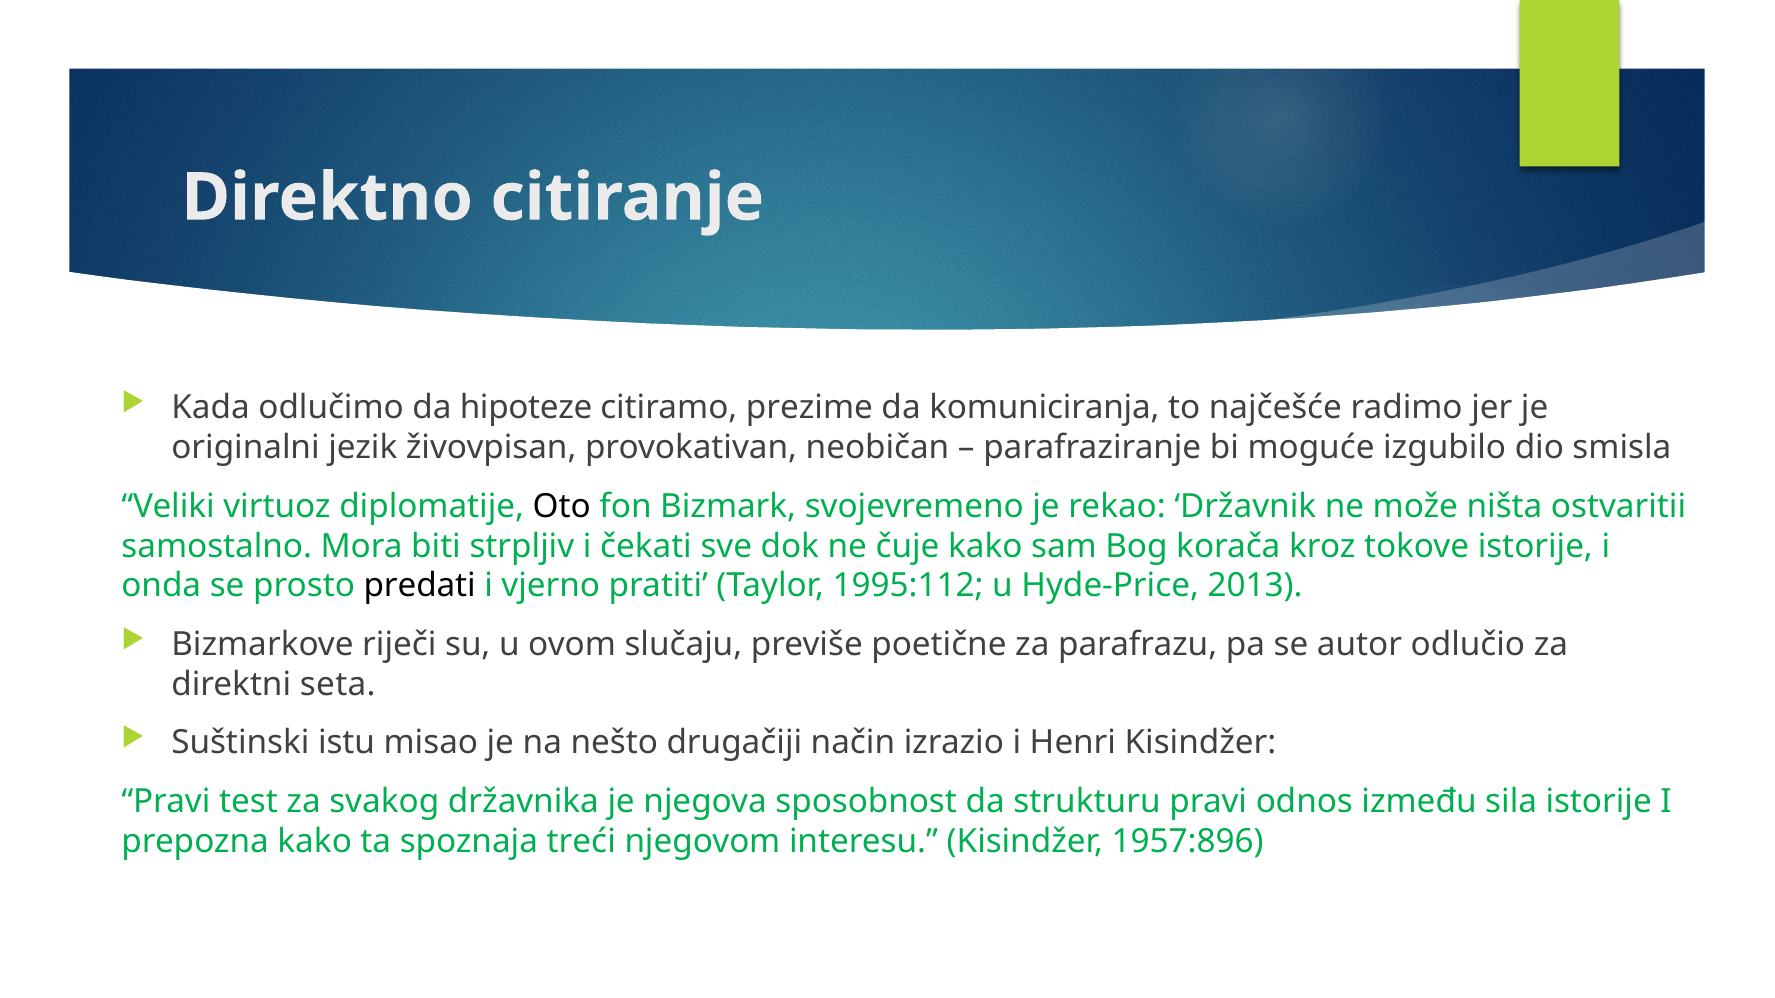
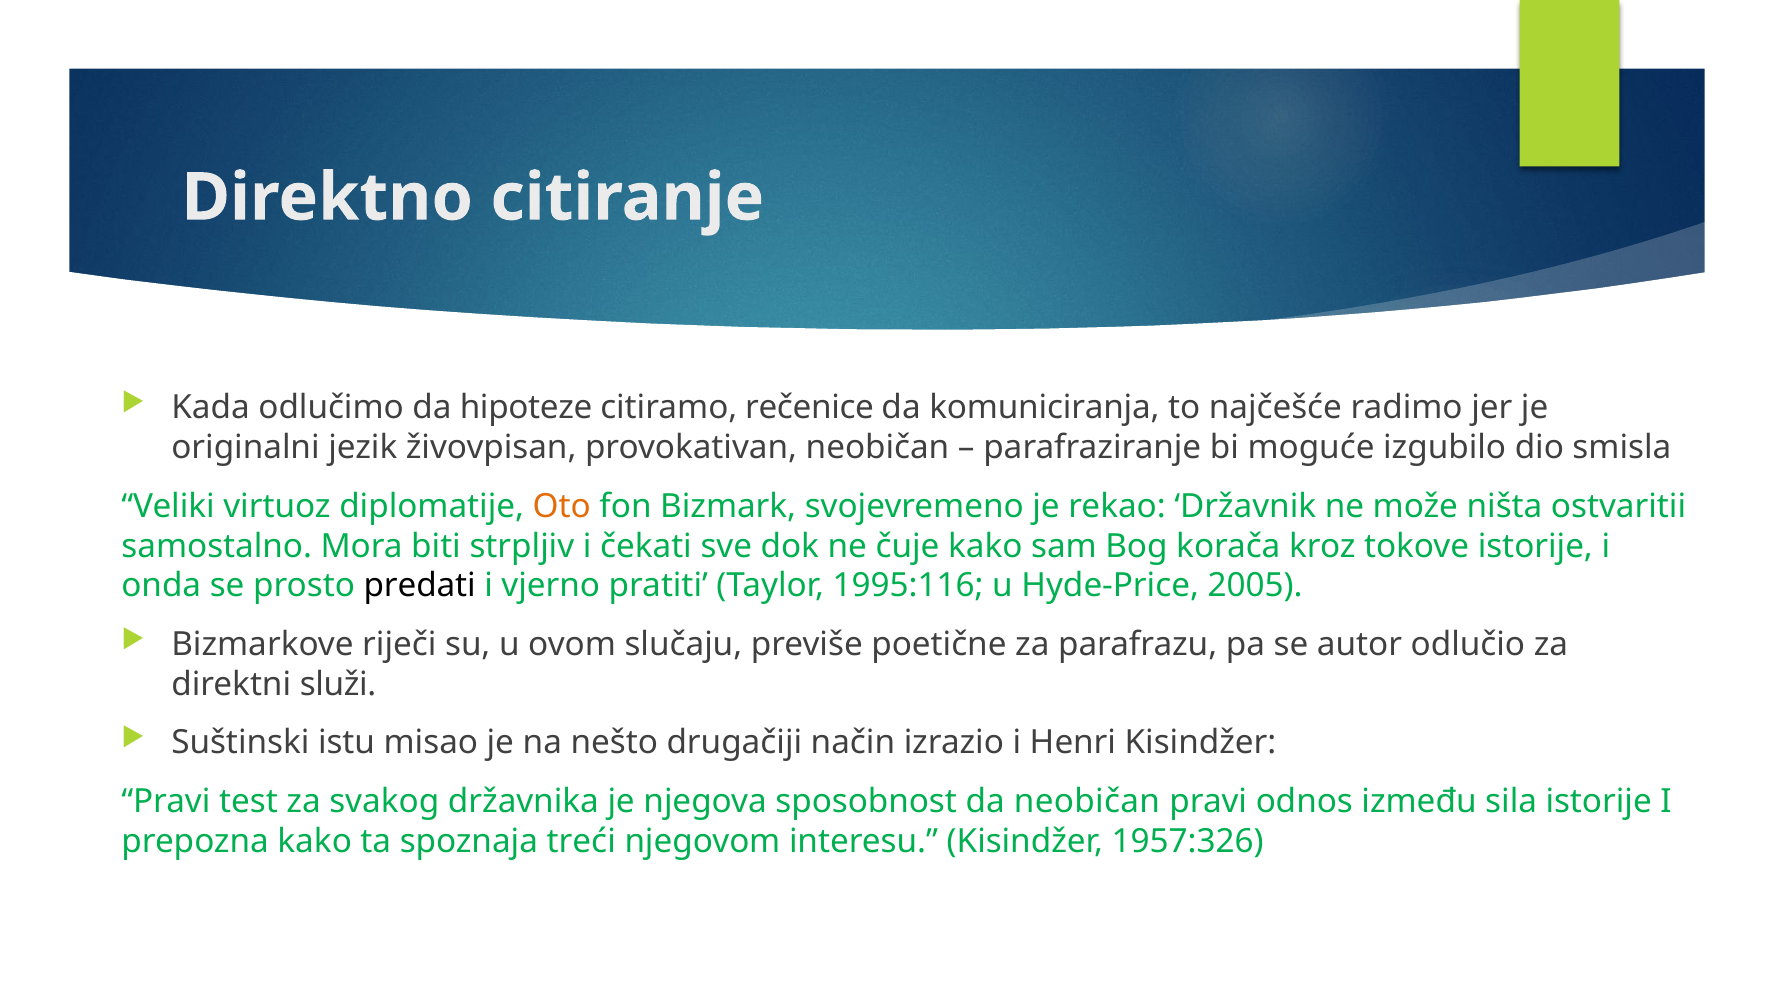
prezime: prezime -> rečenice (810, 408)
Oto colour: black -> orange (562, 506)
1995:112: 1995:112 -> 1995:116 (908, 586)
2013: 2013 -> 2005 (1255, 586)
seta: seta -> služi (338, 685)
da strukturu: strukturu -> neobičan (1087, 801)
1957:896: 1957:896 -> 1957:326 (1188, 841)
